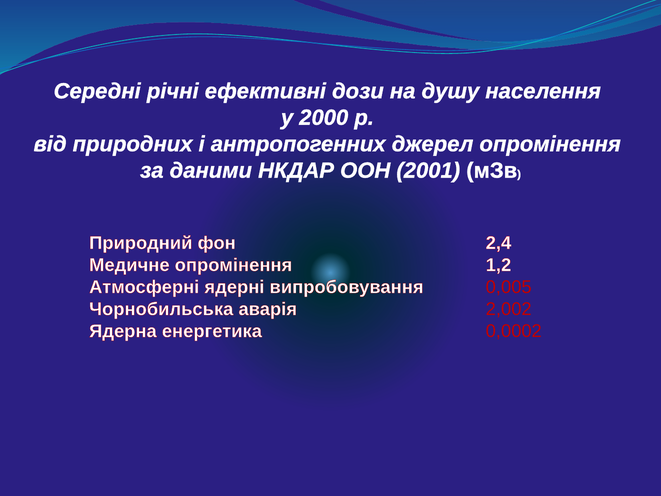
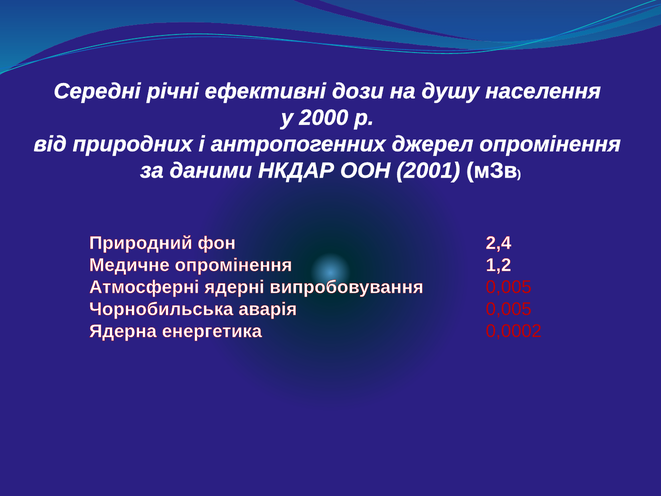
аварія 2,002: 2,002 -> 0,005 (509, 309)
